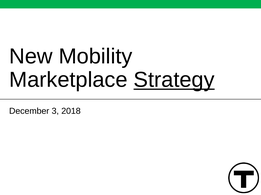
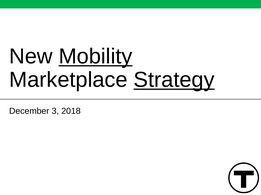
Mobility underline: none -> present (96, 57)
